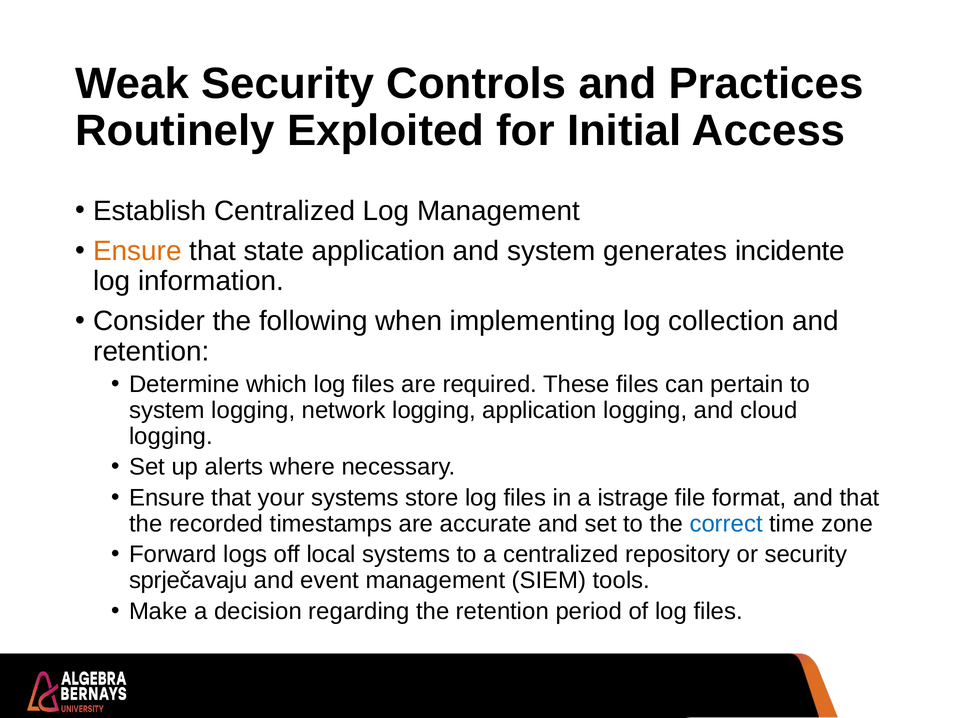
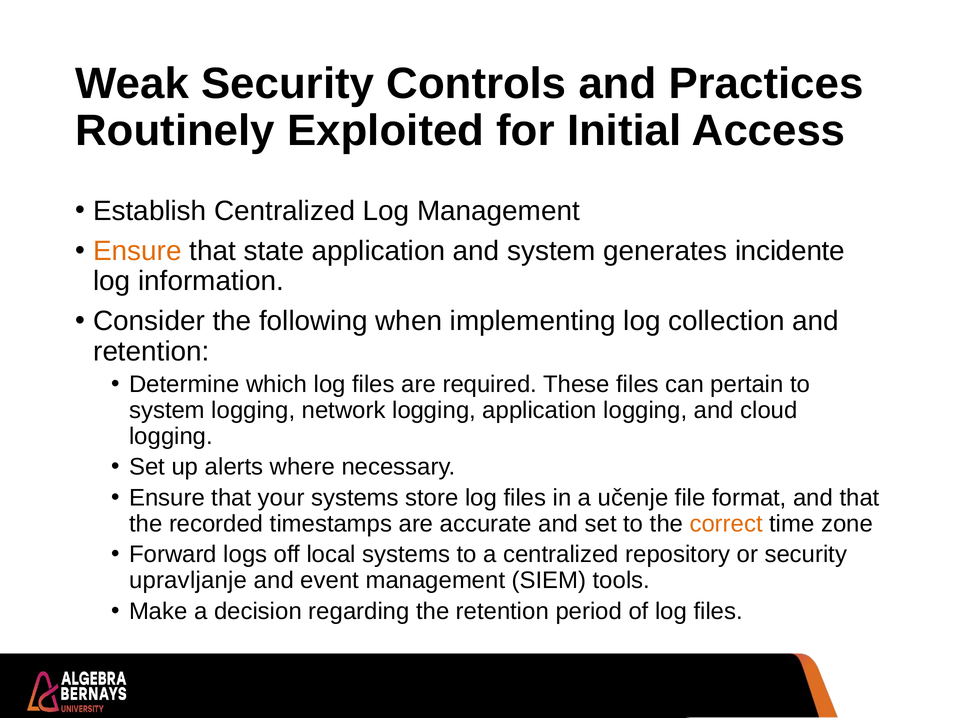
istrage: istrage -> učenje (633, 498)
correct colour: blue -> orange (726, 523)
sprječavaju: sprječavaju -> upravljanje (188, 580)
